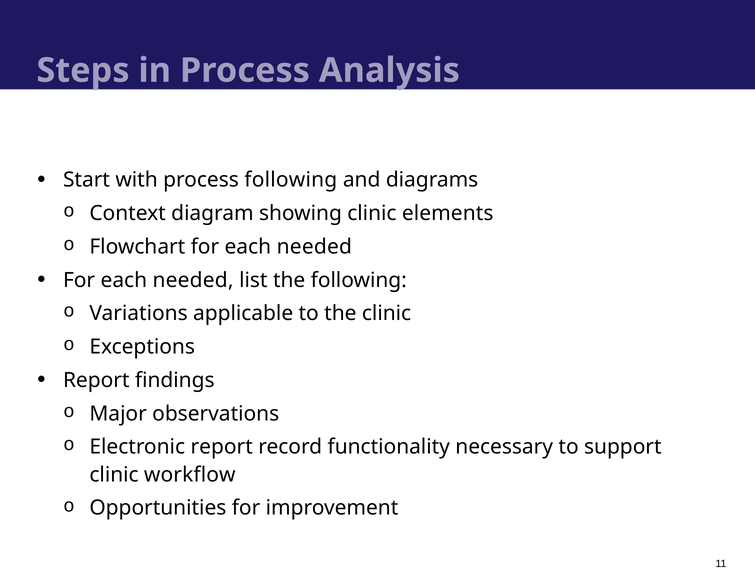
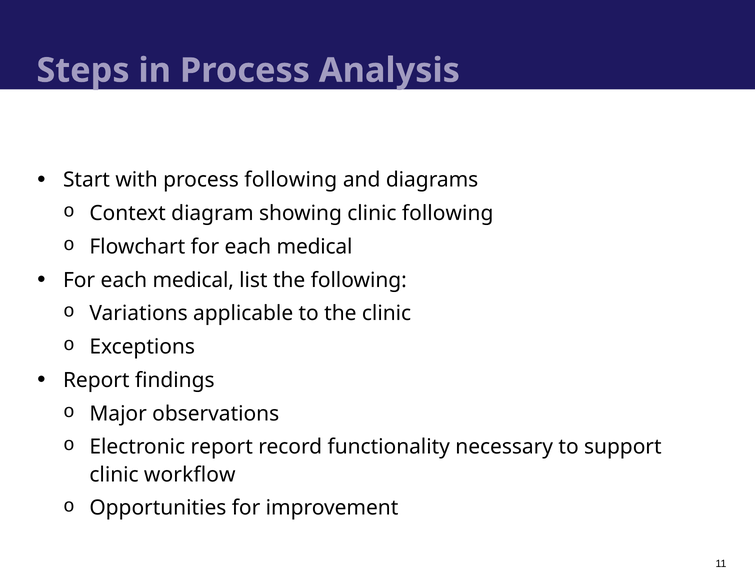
clinic elements: elements -> following (448, 214)
Flowchart for each needed: needed -> medical (315, 247)
needed: needed -> medical (193, 280)
